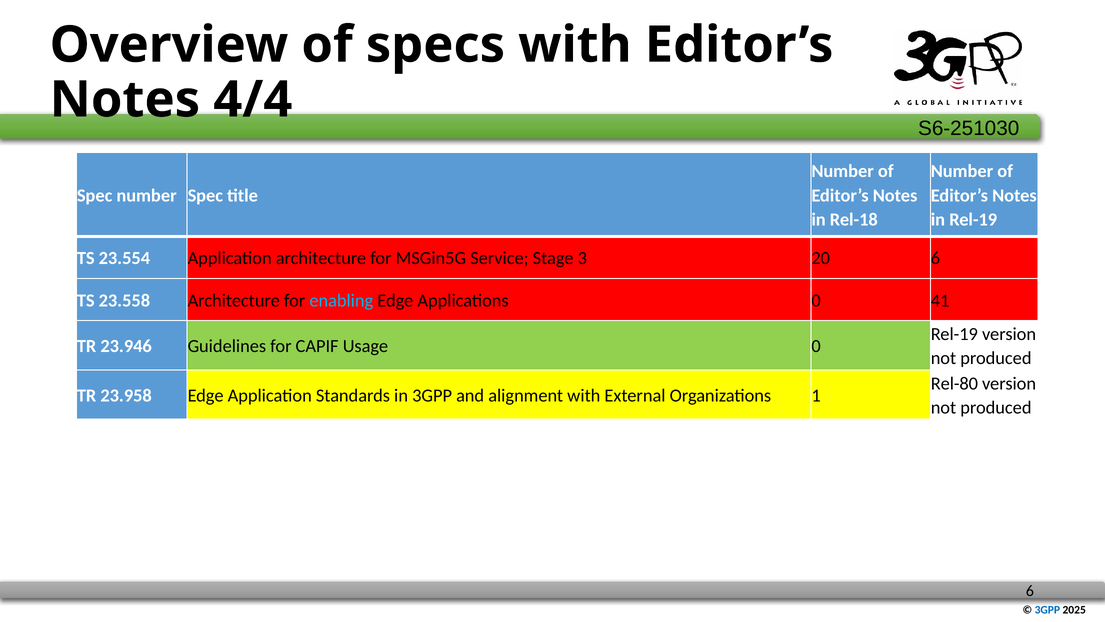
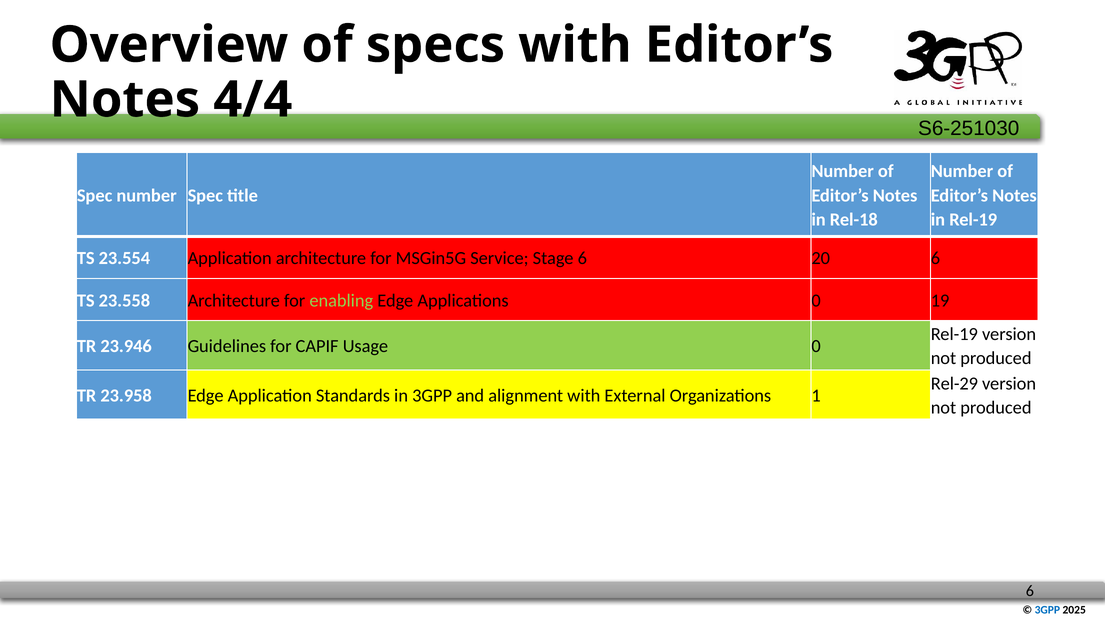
Stage 3: 3 -> 6 (582, 258)
enabling colour: light blue -> light green (341, 300)
41: 41 -> 19 (940, 300)
Rel-80: Rel-80 -> Rel-29 (954, 383)
